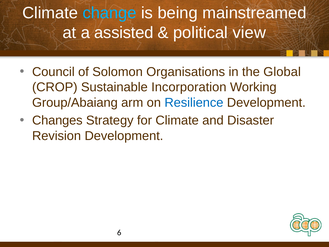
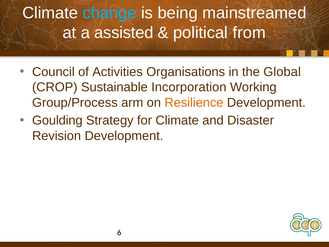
view: view -> from (249, 33)
Solomon: Solomon -> Activities (118, 72)
Group/Abaiang: Group/Abaiang -> Group/Process (75, 102)
Resilience colour: blue -> orange (194, 102)
Changes: Changes -> Goulding (57, 120)
